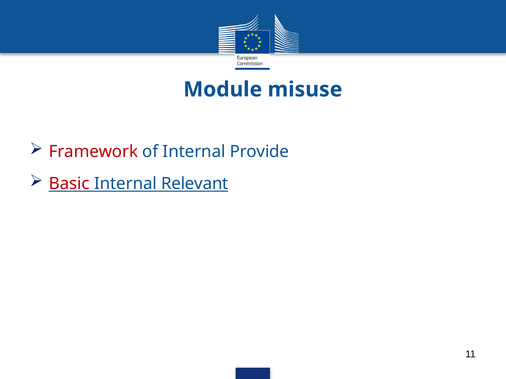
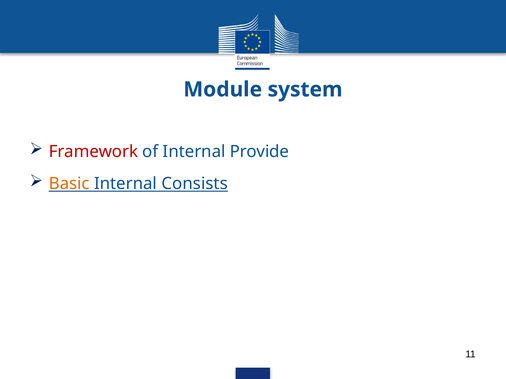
misuse: misuse -> system (305, 90)
Basic colour: red -> orange (69, 184)
Relevant: Relevant -> Consists (195, 184)
